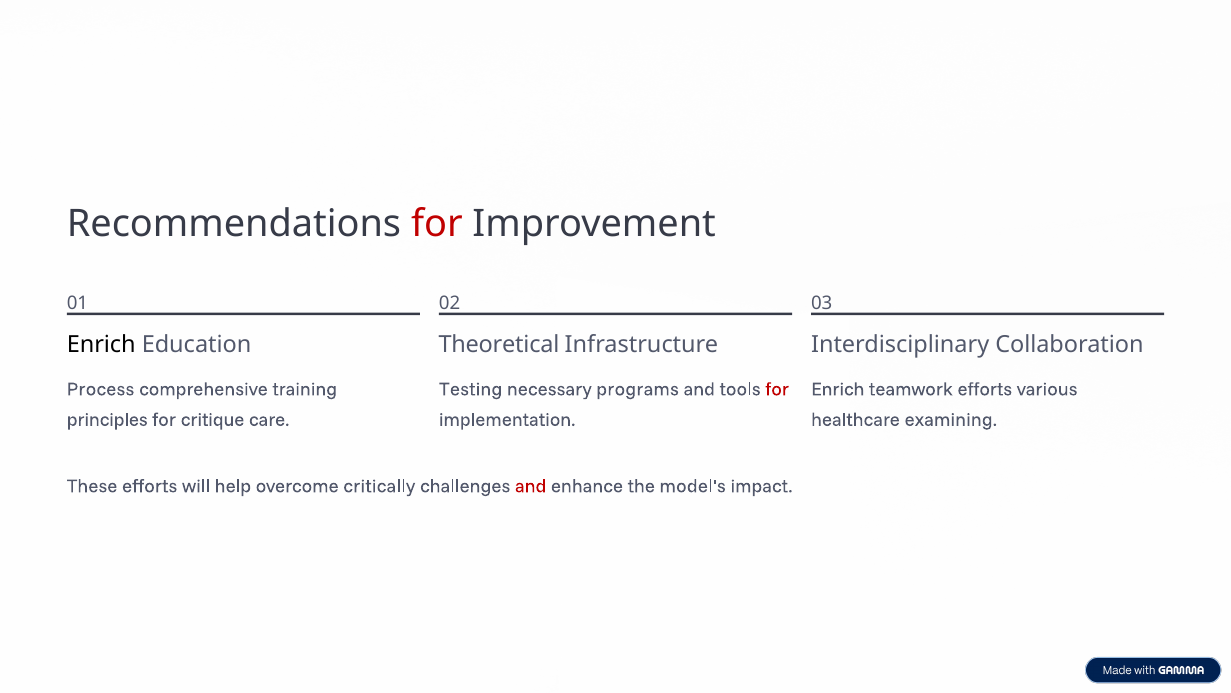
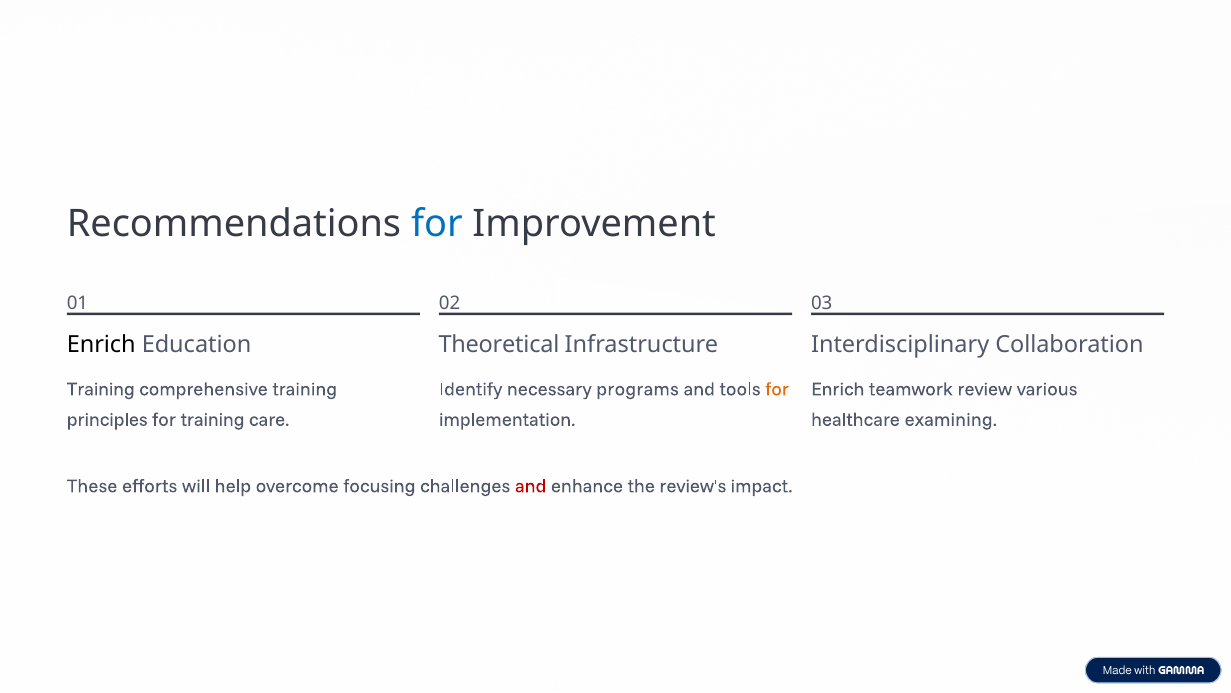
for colour: red -> blue (437, 224)
Process: Process -> Training (101, 389)
Testing: Testing -> Identify (471, 389)
for colour: red -> orange (777, 389)
teamwork efforts: efforts -> review (985, 389)
for critique: critique -> training (213, 419)
critically: critically -> focusing (379, 486)
model's: model's -> review's (693, 486)
